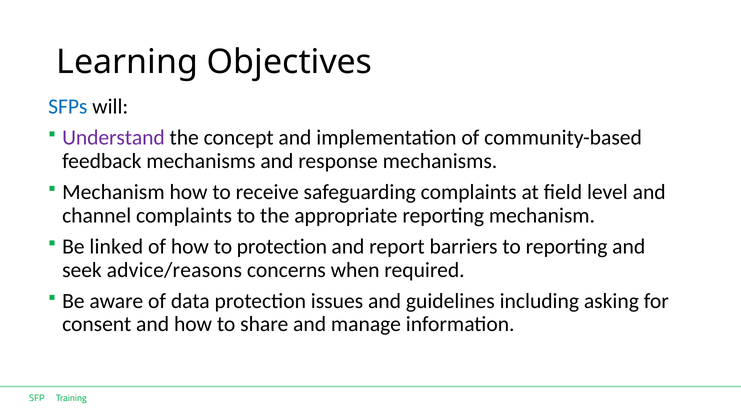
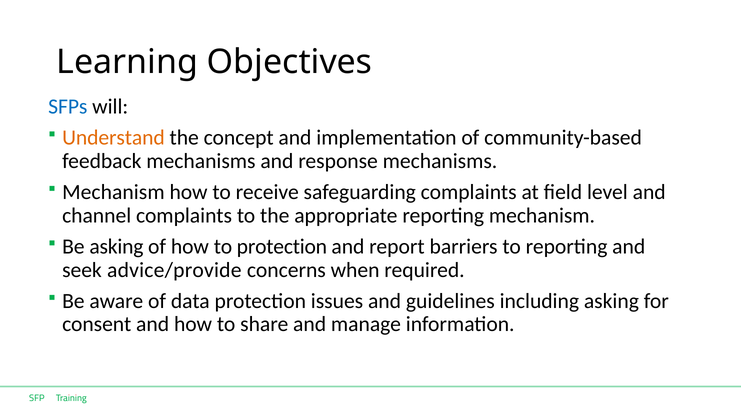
Understand colour: purple -> orange (113, 138)
Be linked: linked -> asking (116, 246)
advice/reasons: advice/reasons -> advice/provide (174, 270)
